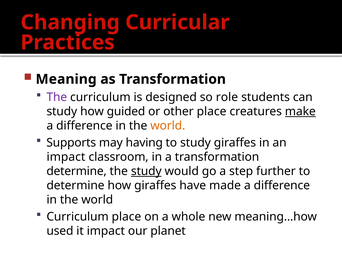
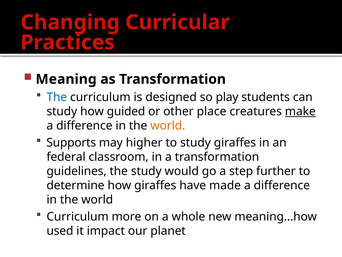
The colour: purple -> blue (57, 97)
role: role -> play (227, 97)
having: having -> higher (144, 142)
impact: impact -> federal (66, 157)
determine: determine -> guidelines (77, 171)
study underline: present -> none (146, 171)
Curriculum place: place -> more (127, 216)
